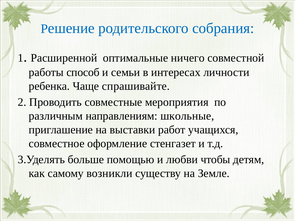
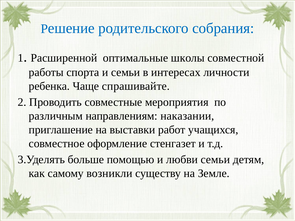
ничего: ничего -> школы (188, 58)
способ: способ -> спорта (83, 72)
школьные: школьные -> наказании (187, 116)
любви чтобы: чтобы -> семьи (215, 160)
